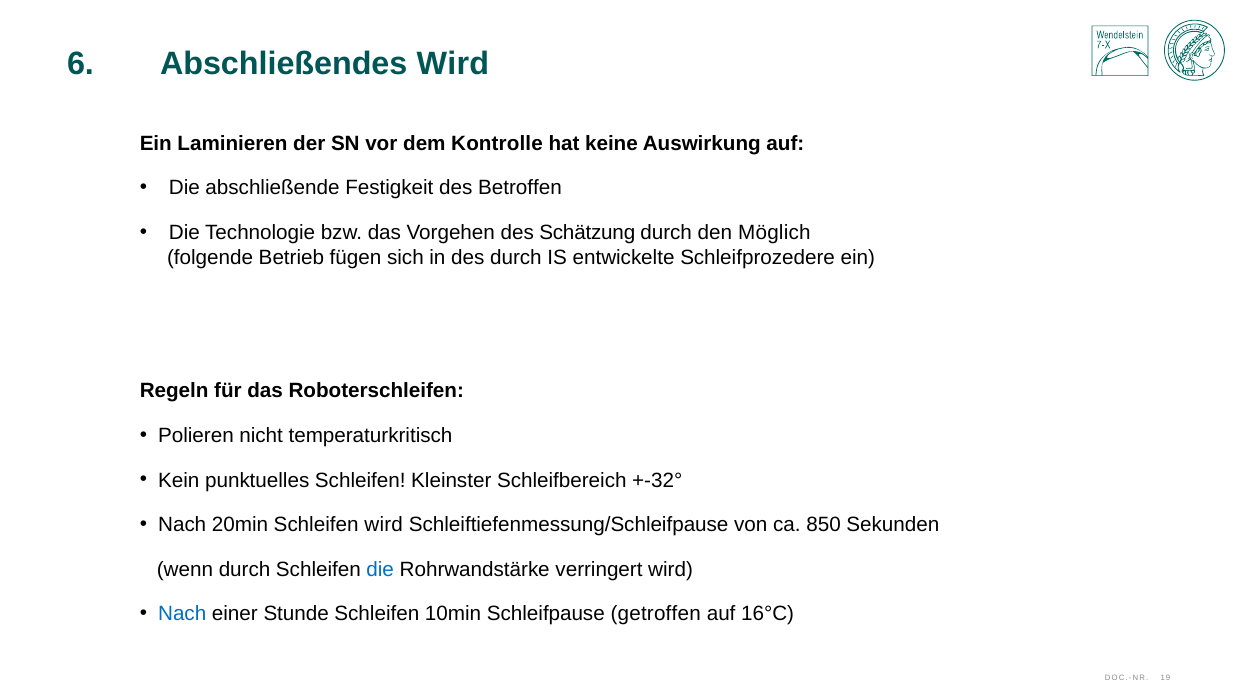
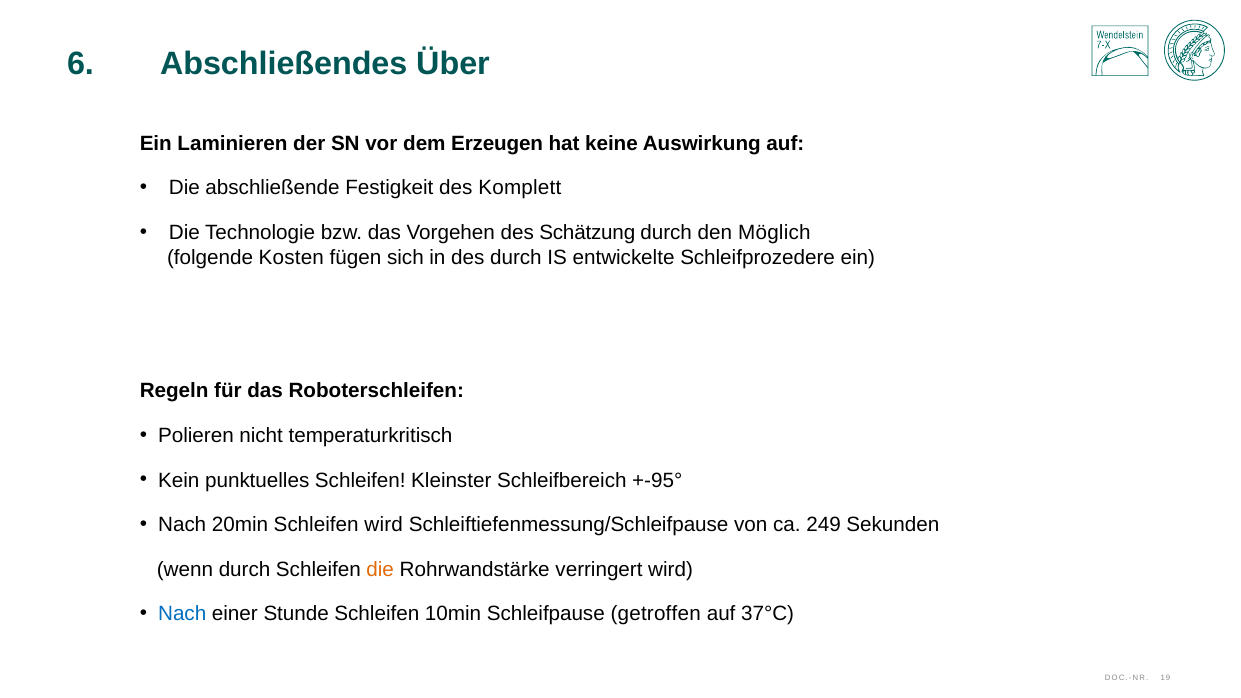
Abschließendes Wird: Wird -> Über (453, 64)
Kontrolle: Kontrolle -> Erzeugen (497, 143)
Betroffen: Betroffen -> Komplett (520, 188)
Betrieb: Betrieb -> Kosten (291, 257)
+-32°: +-32° -> +-95° (657, 480)
850: 850 -> 249 (824, 525)
die colour: blue -> orange (380, 570)
16°C: 16°C -> 37°C (768, 614)
